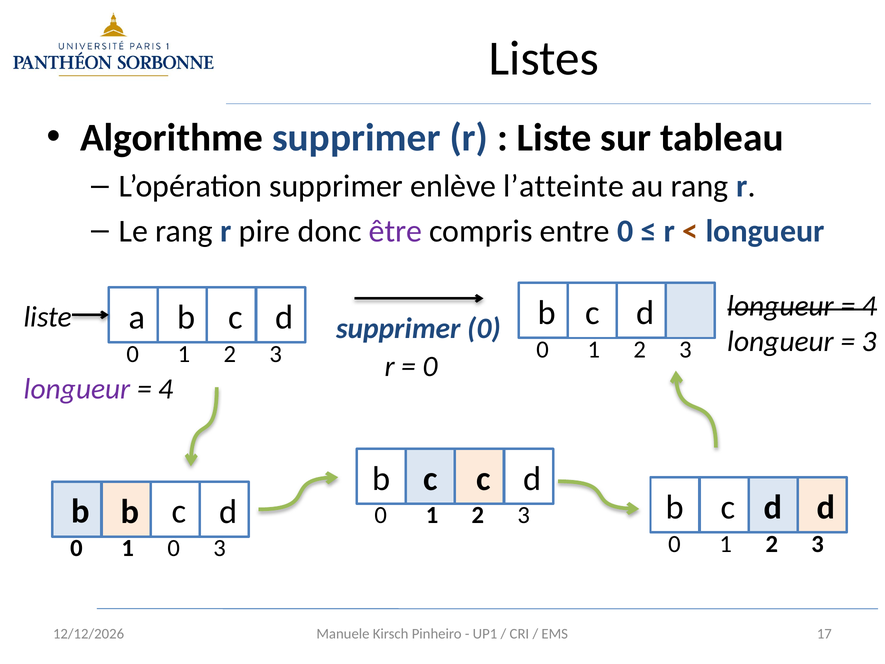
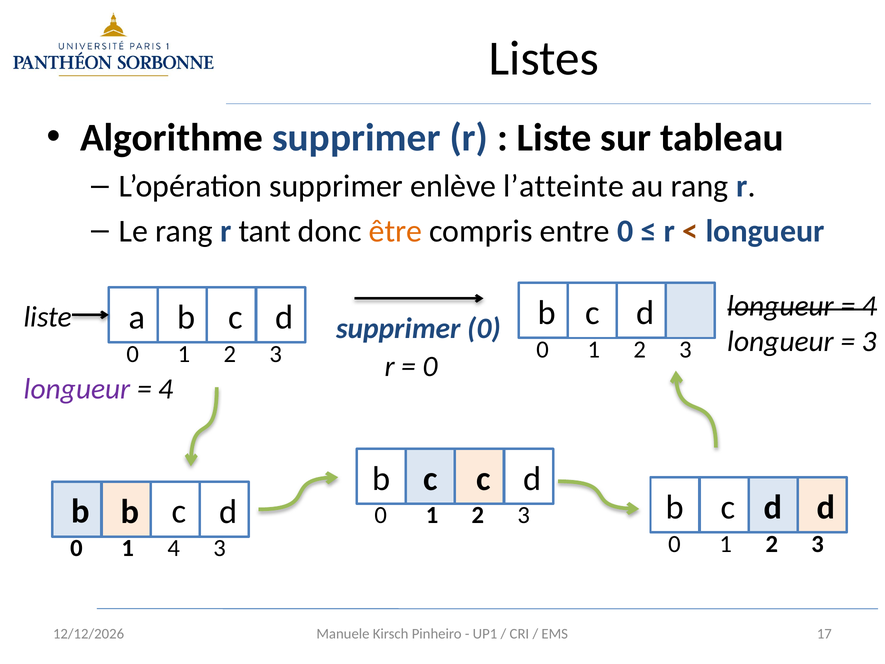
pire: pire -> tant (265, 231)
être colour: purple -> orange (396, 231)
1 0: 0 -> 4 (174, 548)
